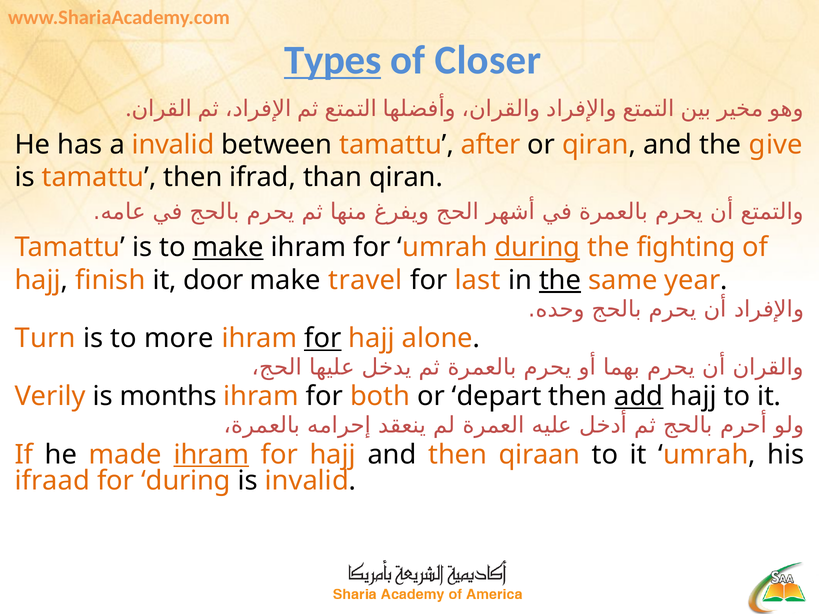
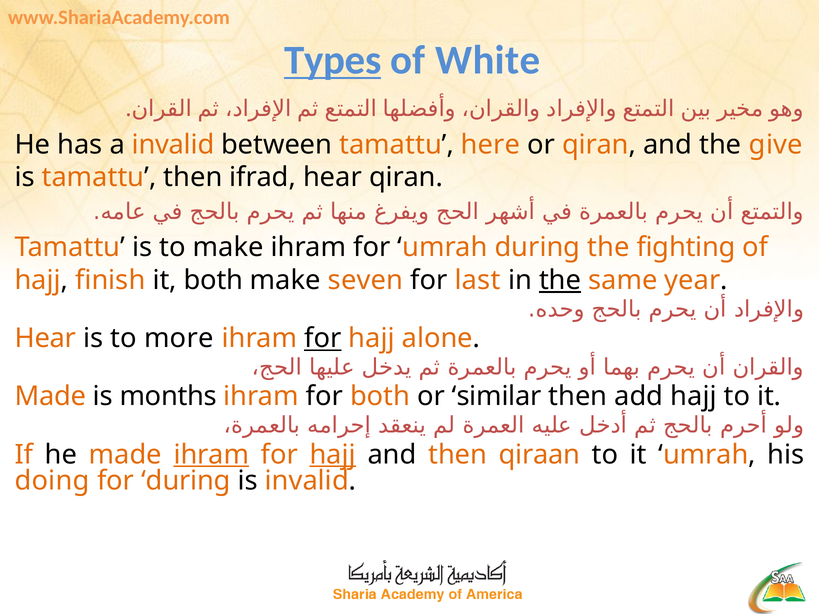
Closer: Closer -> White (488, 60)
after: after -> here (491, 145)
ifrad than: than -> hear (333, 177)
make underline: present -> none (228, 248)
during underline: present -> none (537, 248)
it door: door -> both (213, 280)
travel: travel -> seven (366, 280)
Turn: Turn -> Hear (45, 339)
Verily: Verily -> Made (50, 397)
depart: depart -> similar (497, 397)
add underline: present -> none (639, 397)
hajj underline: none -> present (333, 455)
ifraad: ifraad -> doing (52, 481)
